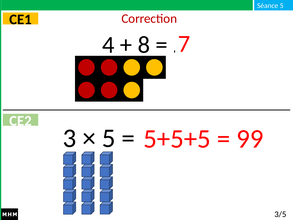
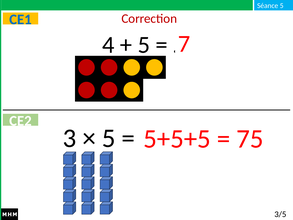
CE1 colour: black -> blue (20, 19)
8: 8 -> 5 (144, 45)
99: 99 -> 75 (250, 139)
